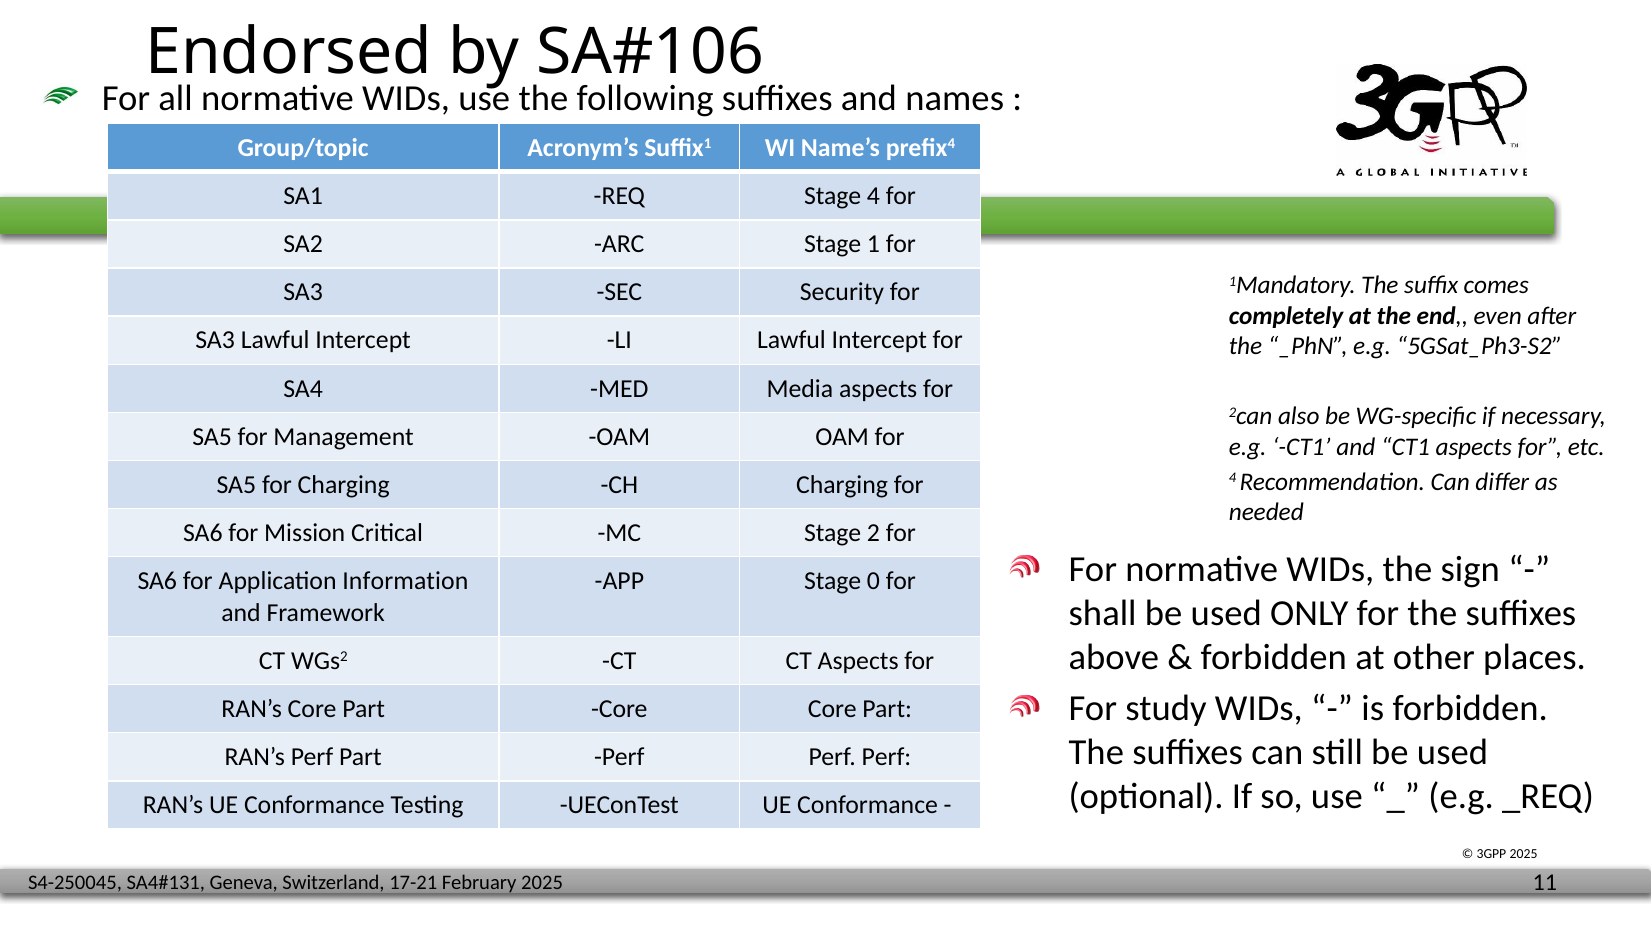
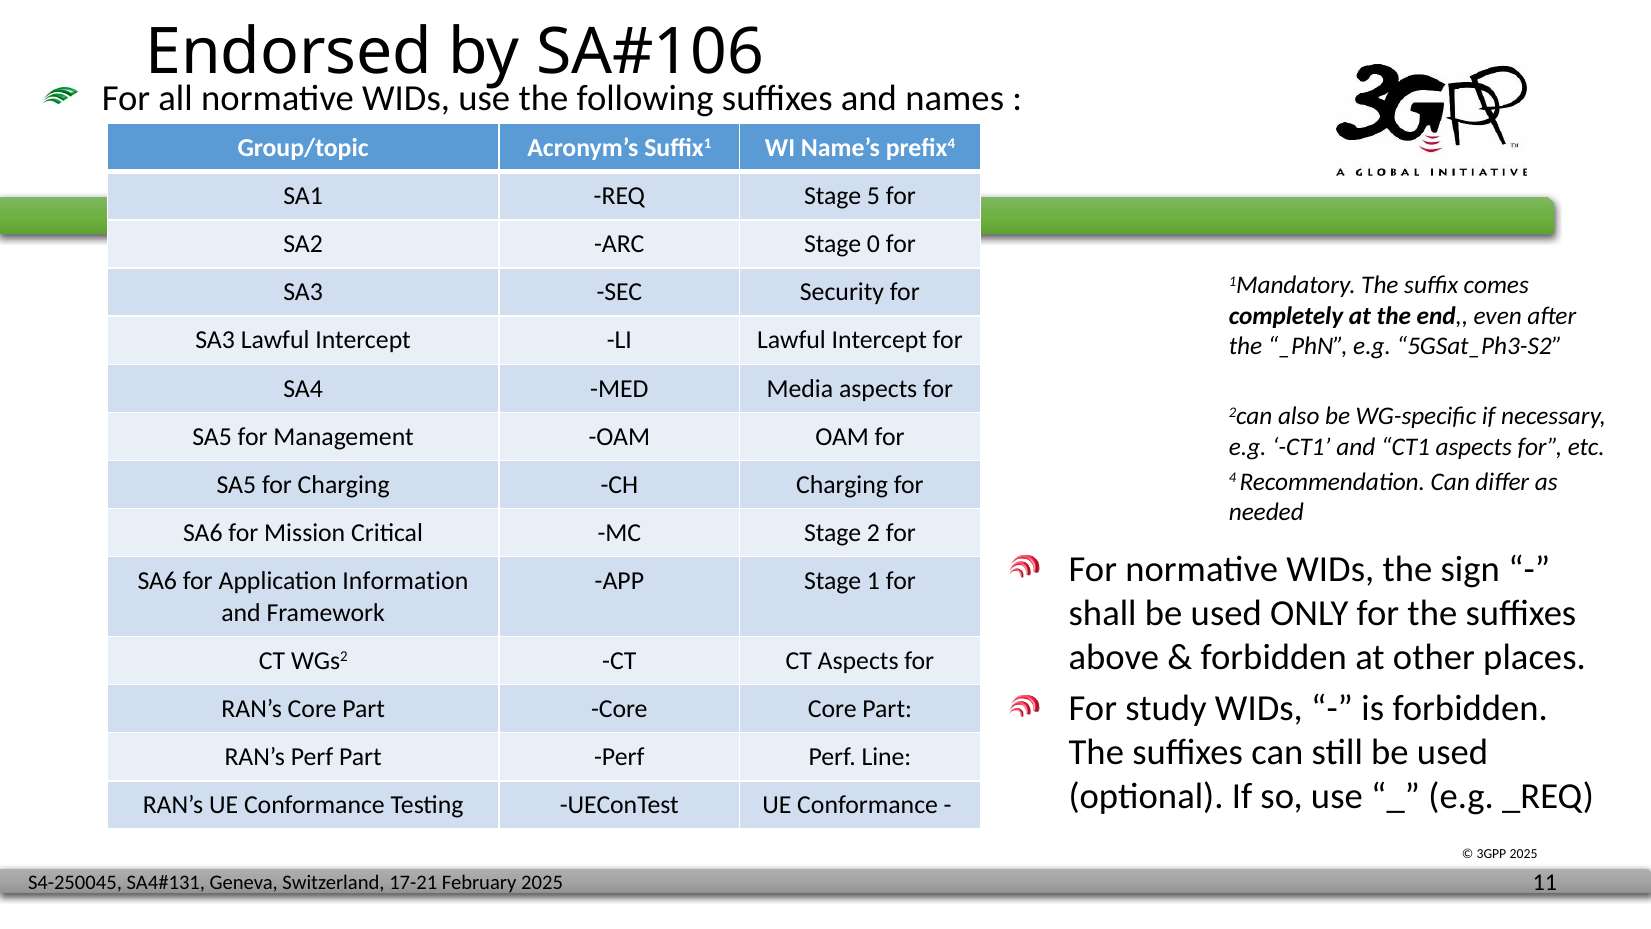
Stage 4: 4 -> 5 (874, 196)
1: 1 -> 0 (874, 244)
0: 0 -> 1 (874, 581)
Perf Perf Perf: Perf -> Line (886, 757)
